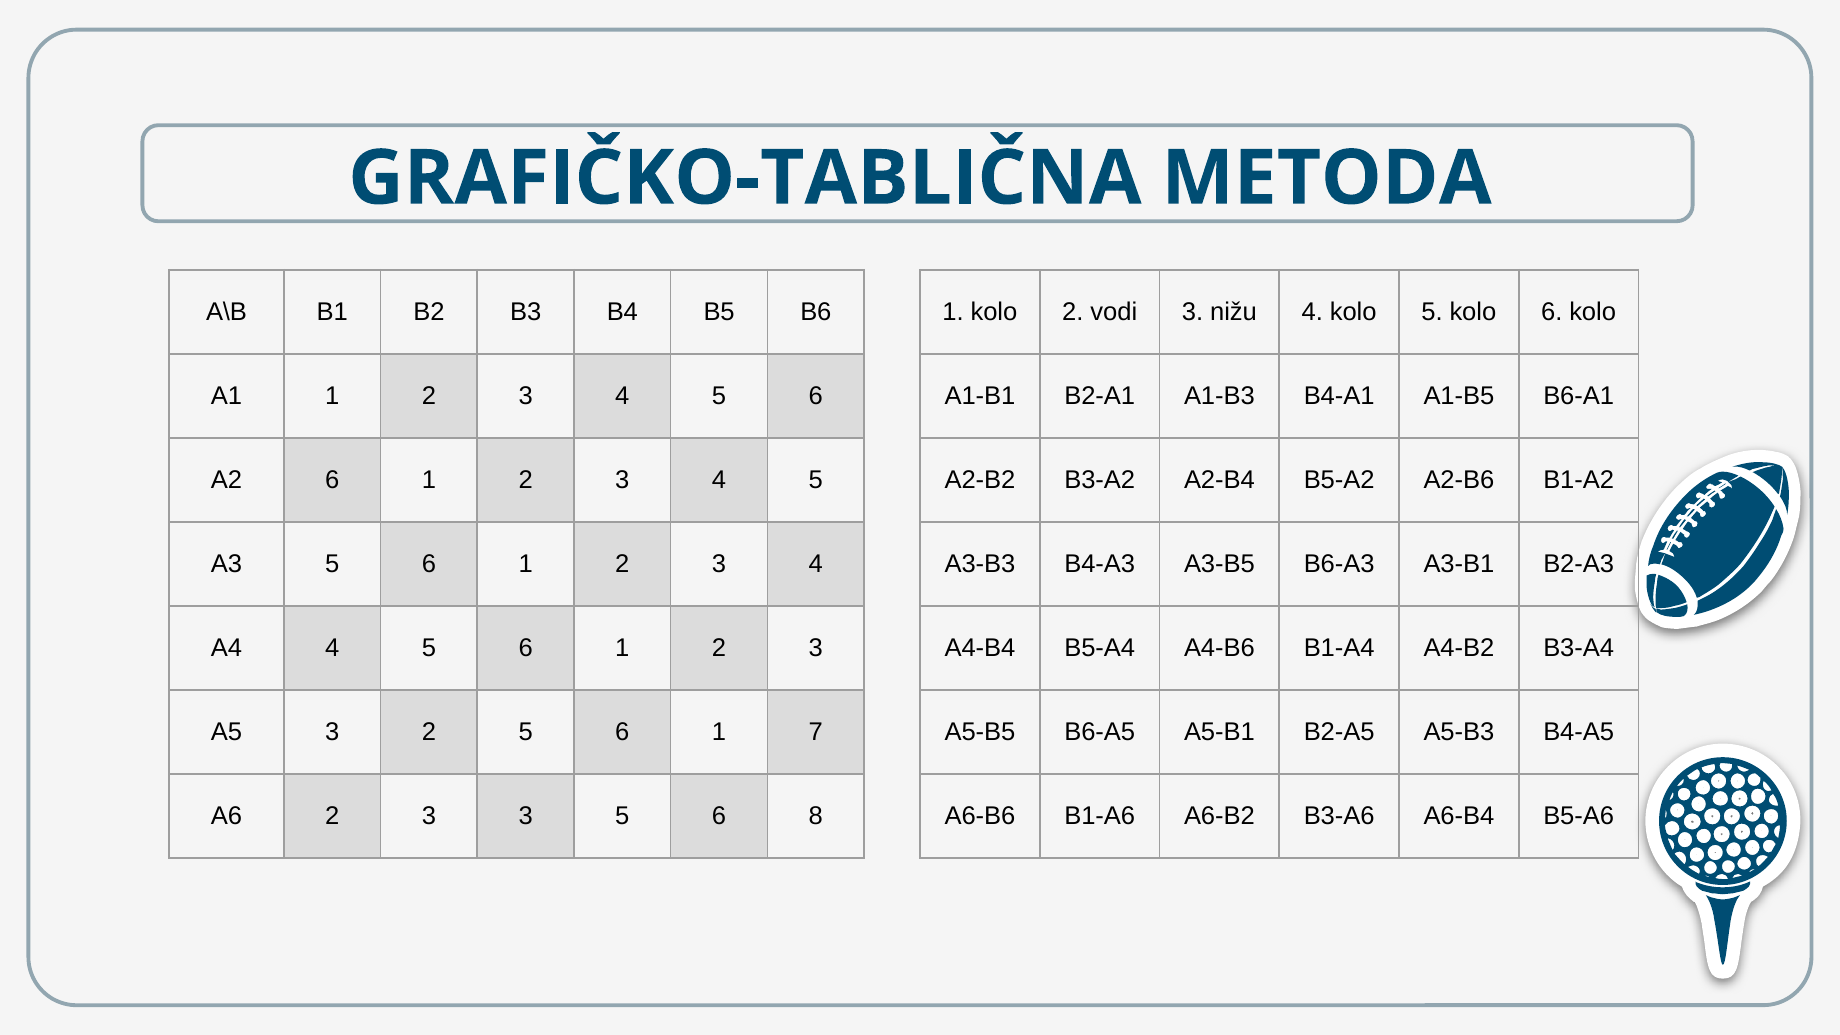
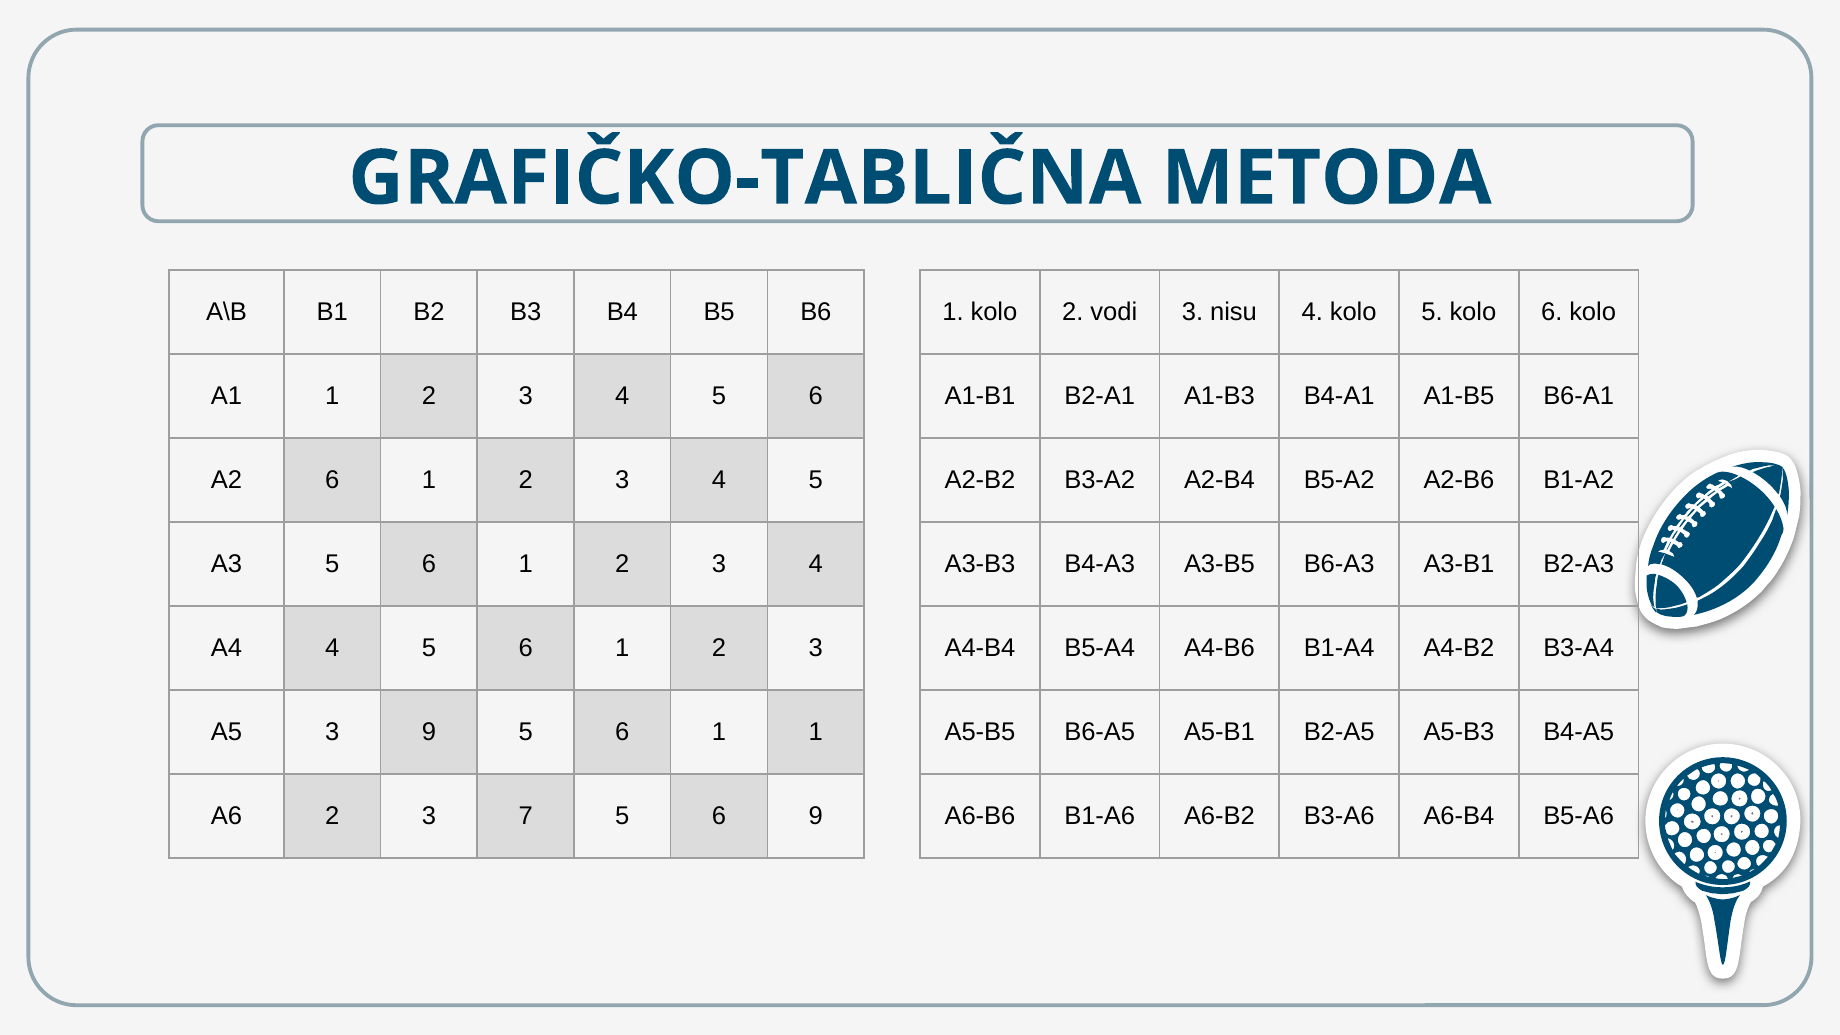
nižu: nižu -> nisu (1234, 312)
3 2: 2 -> 9 (429, 732)
1 7: 7 -> 1 (816, 732)
3 3: 3 -> 7 (526, 816)
6 8: 8 -> 9 (816, 816)
